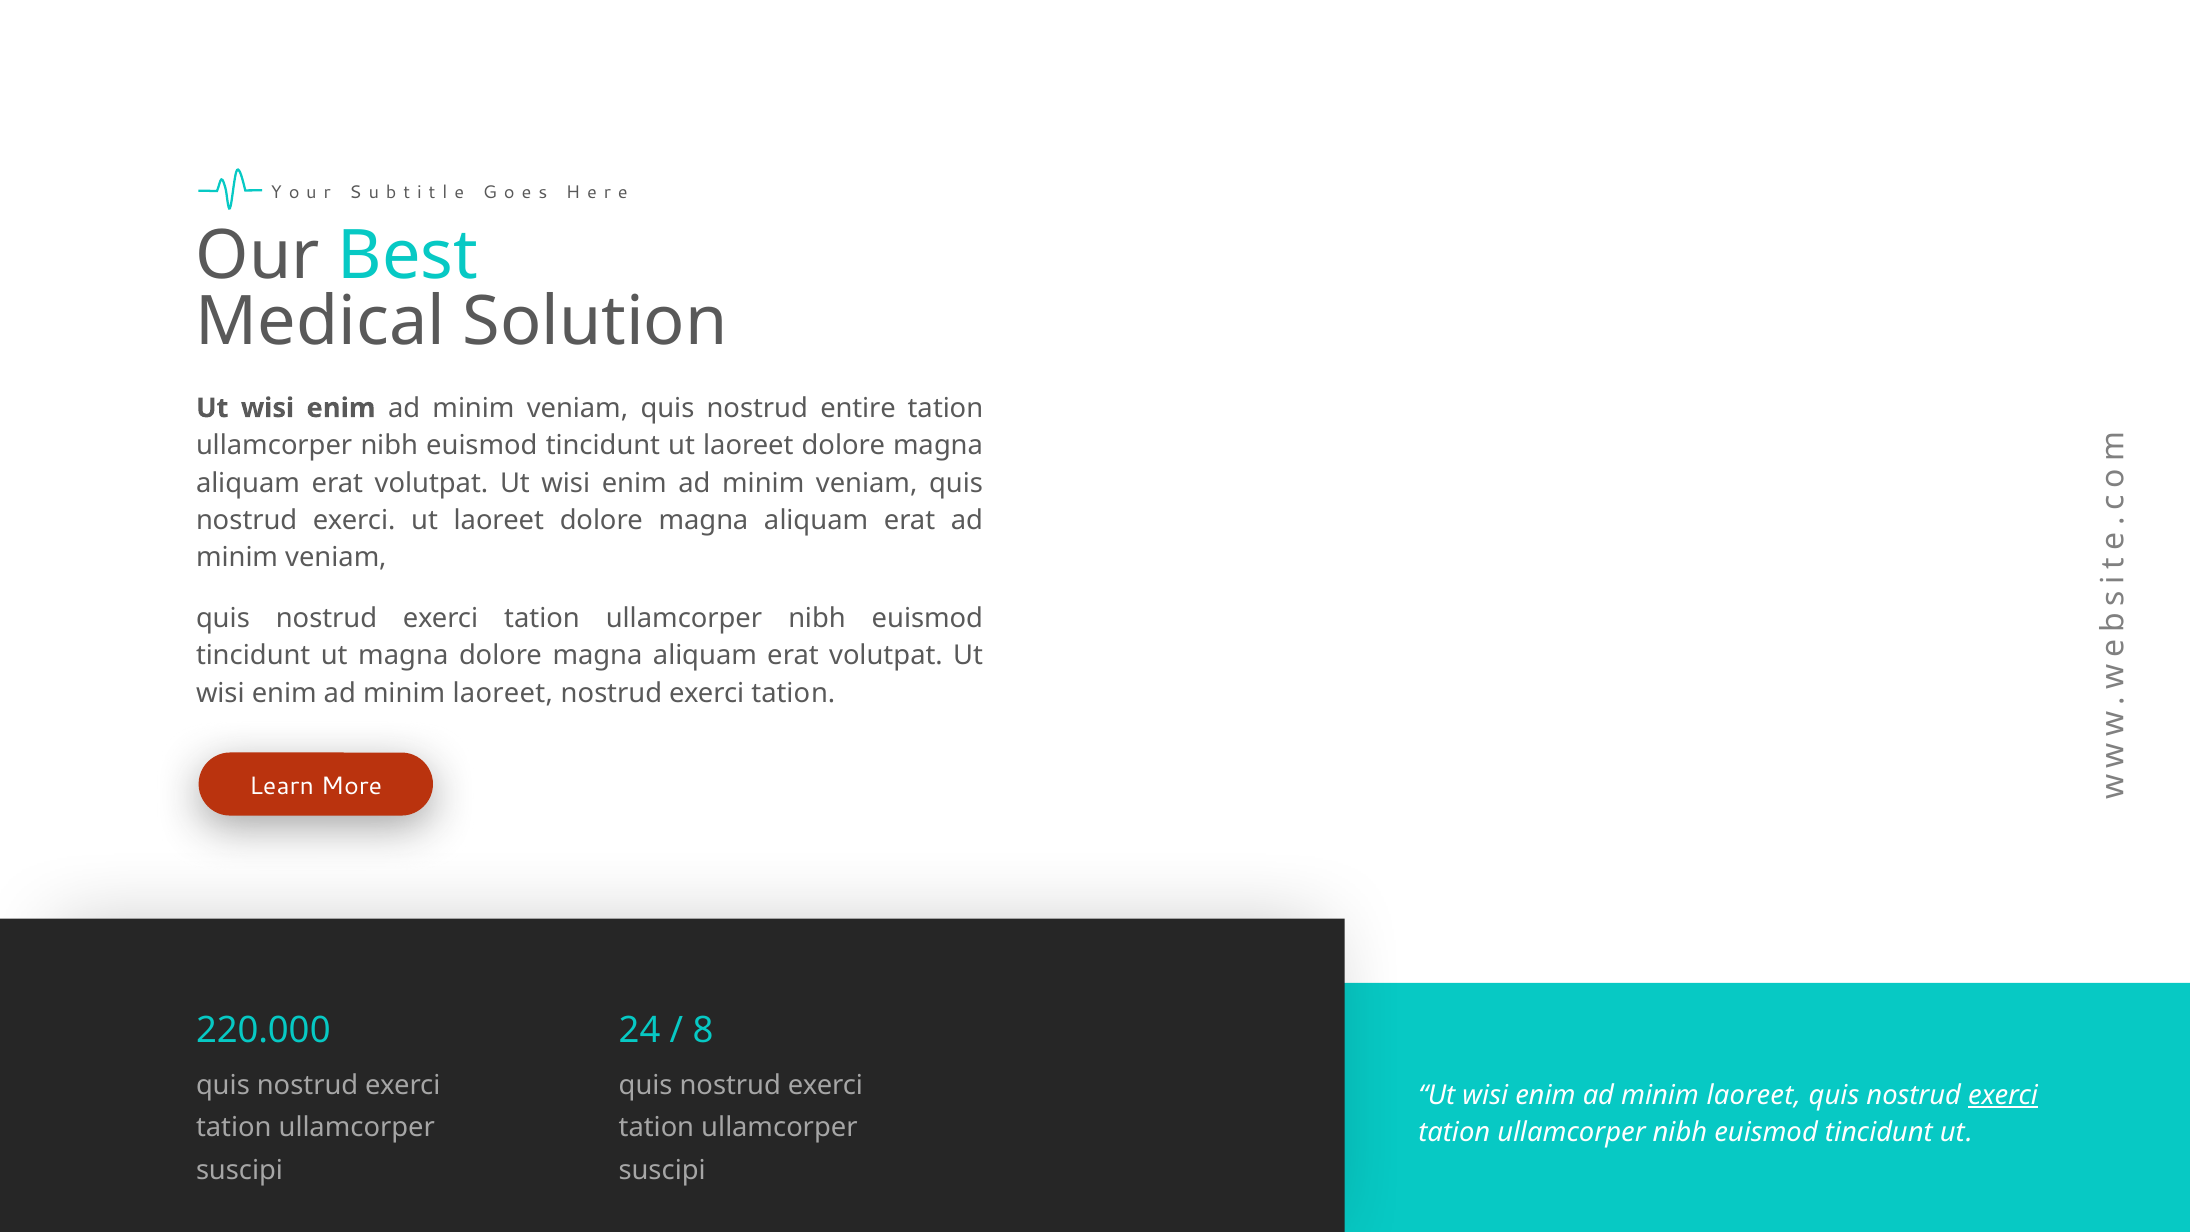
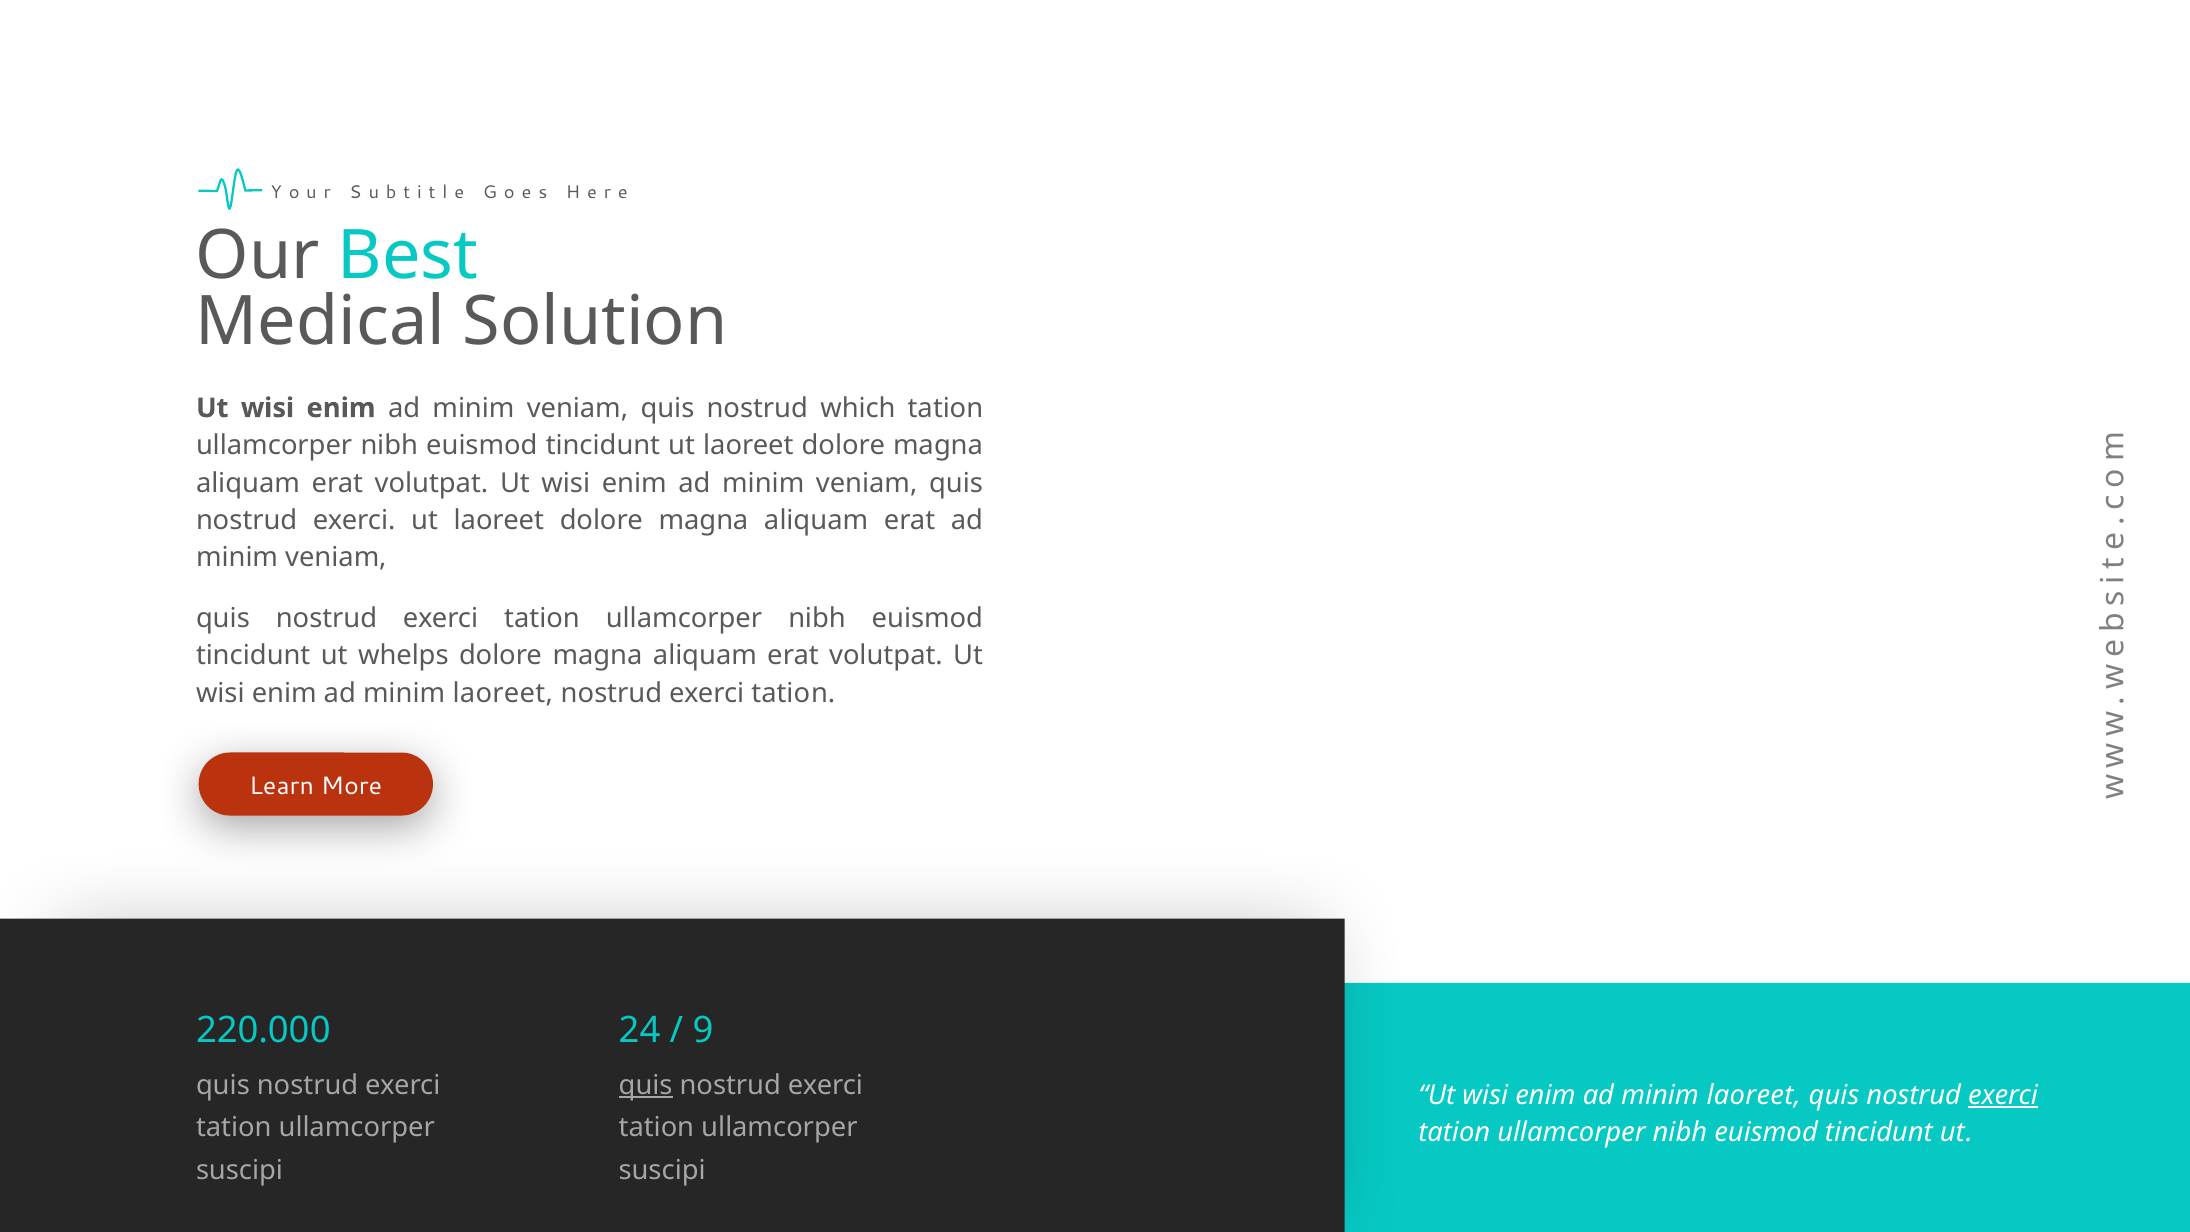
entire: entire -> which (858, 408)
ut magna: magna -> whelps (403, 656)
8: 8 -> 9 (703, 1031)
quis underline: none -> present (646, 1085)
